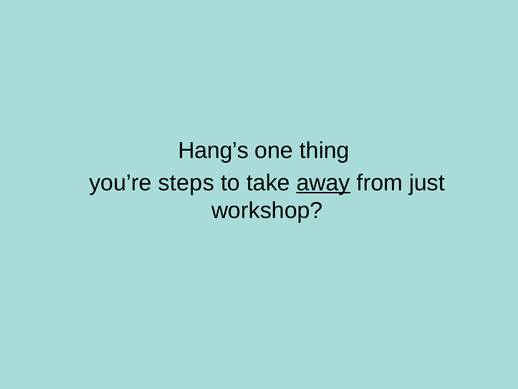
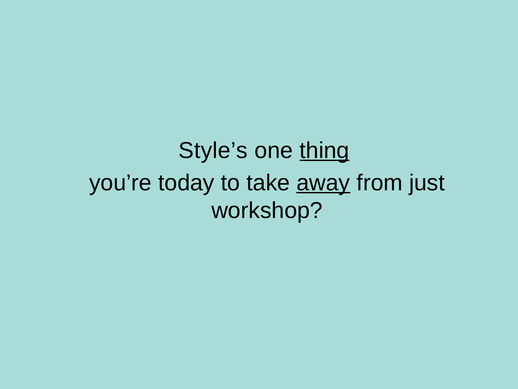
Hang’s: Hang’s -> Style’s (213, 150)
thing underline: none -> present (324, 150)
steps: steps -> today (186, 183)
